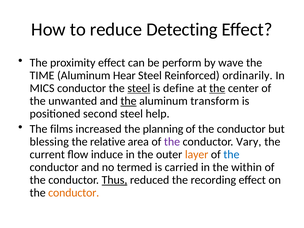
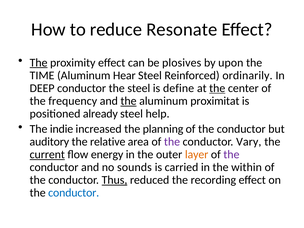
Detecting: Detecting -> Resonate (182, 29)
The underline: none -> present (39, 63)
perform: perform -> plosives (182, 63)
wave: wave -> upon (231, 63)
MICS: MICS -> DEEP (42, 88)
steel underline: present -> none (139, 88)
unwanted: unwanted -> frequency (73, 101)
transform: transform -> proximitat (215, 101)
second: second -> already (100, 114)
films: films -> indie (62, 129)
blessing: blessing -> auditory (49, 142)
current underline: none -> present (47, 154)
induce: induce -> energy (107, 154)
the colour: blue -> purple (231, 154)
termed: termed -> sounds (134, 167)
conductor colour: orange -> blue (74, 193)
